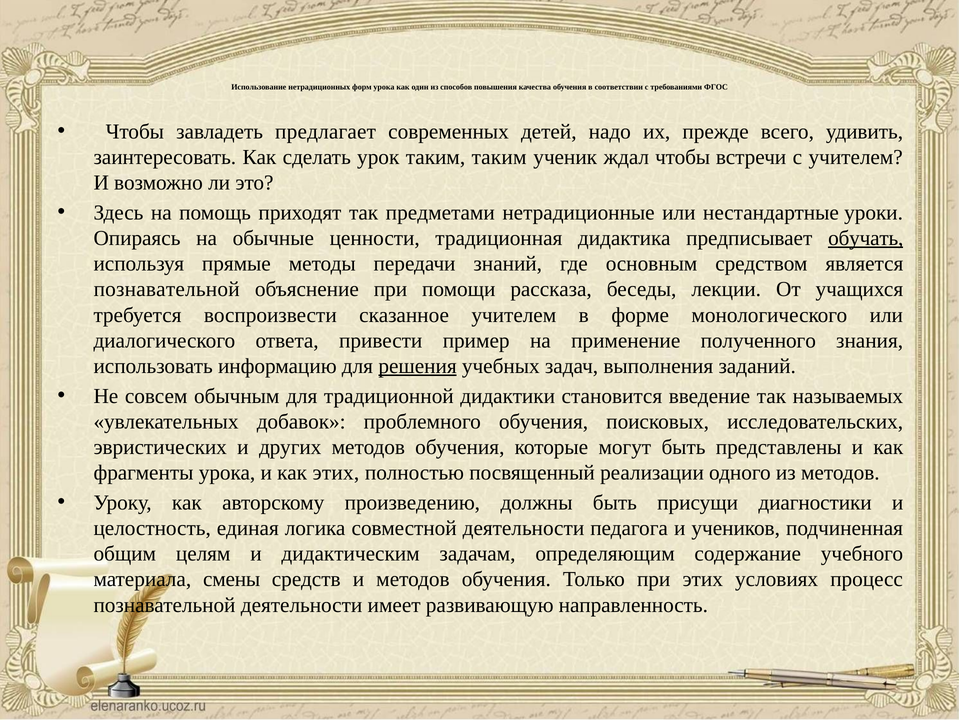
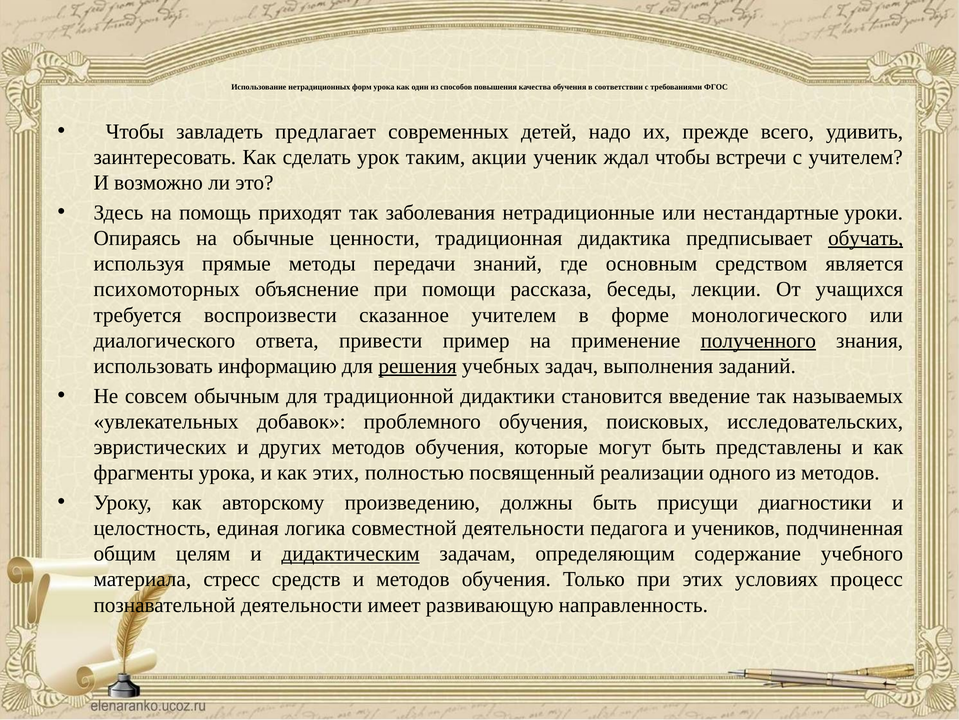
таким таким: таким -> акции (499, 157)
предметами: предметами -> заболевания (440, 212)
познавательной: познавательной -> психомоторных (167, 289)
полученного underline: none -> present (758, 340)
дидактическим underline: none -> present (351, 553)
смены: смены -> стресс (232, 579)
